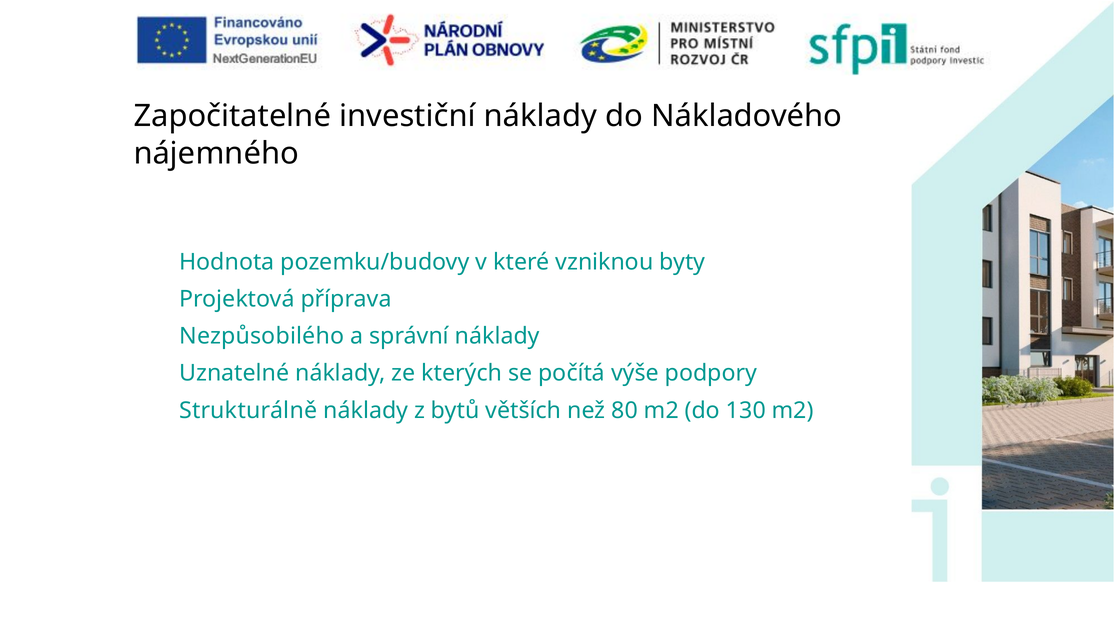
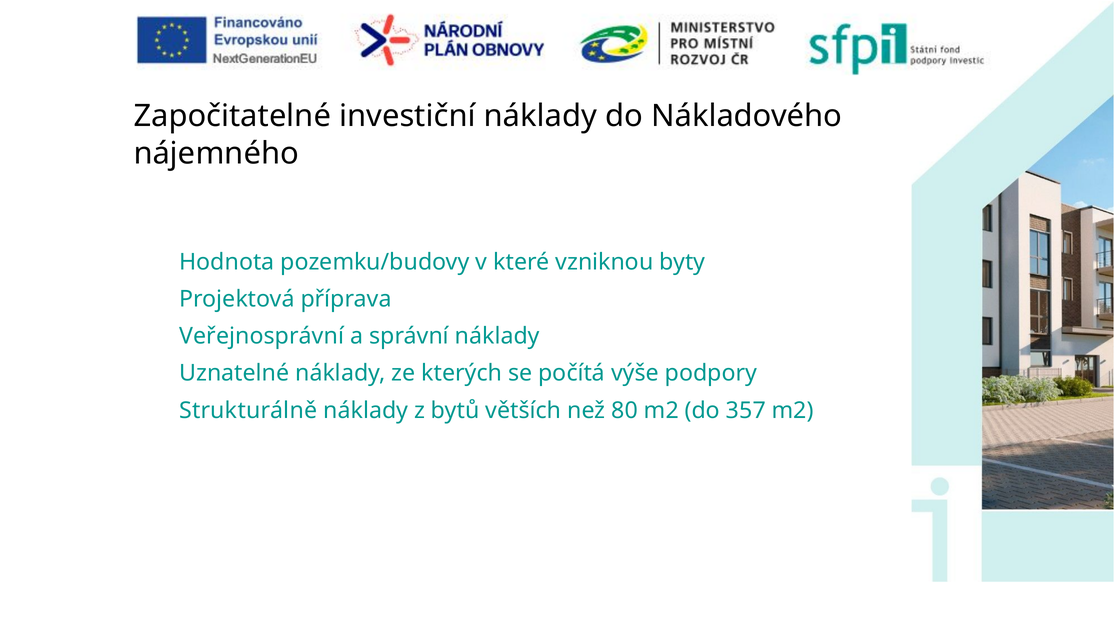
Nezpůsobilého: Nezpůsobilého -> Veřejnosprávní (262, 337)
130: 130 -> 357 (746, 411)
